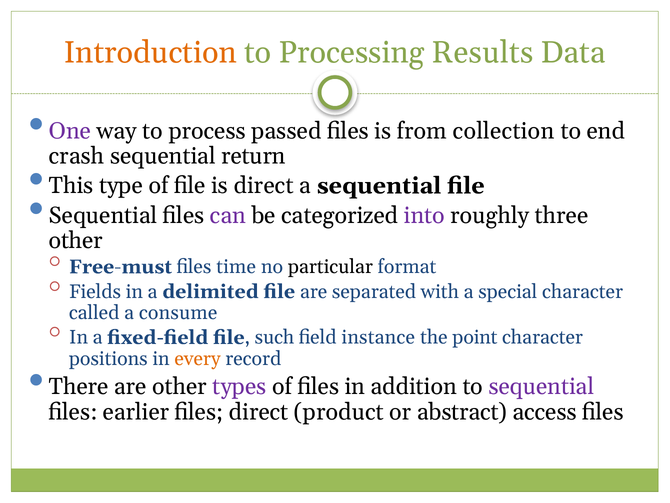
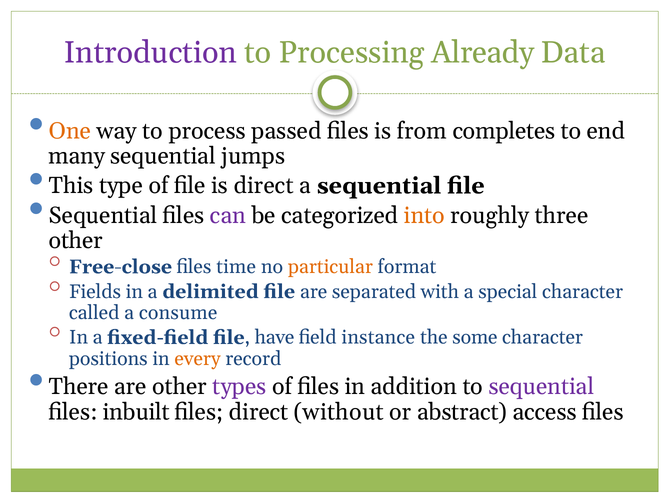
Introduction colour: orange -> purple (150, 53)
Results: Results -> Already (483, 53)
One colour: purple -> orange (70, 131)
collection: collection -> completes (504, 131)
crash: crash -> many (77, 156)
return: return -> jumps (253, 156)
into colour: purple -> orange (424, 215)
Free-must: Free-must -> Free-close (120, 267)
particular colour: black -> orange (330, 267)
such: such -> have (275, 337)
point: point -> some (475, 337)
earlier: earlier -> inbuilt (136, 411)
product: product -> without (339, 411)
